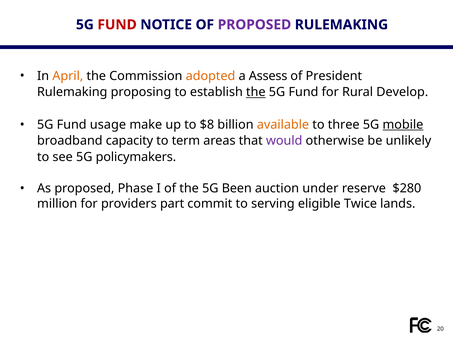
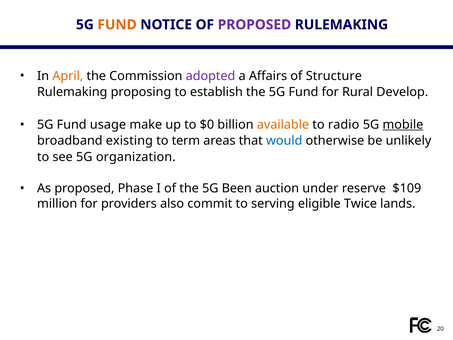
FUND colour: red -> orange (117, 25)
adopted colour: orange -> purple (211, 76)
Assess: Assess -> Affairs (268, 76)
President: President -> Structure (334, 76)
the underline: present -> none (256, 92)
$8: $8 -> $0 (207, 125)
three: three -> radio (344, 125)
capacity: capacity -> existing (129, 141)
would colour: purple -> blue (284, 141)
policymakers: policymakers -> organization (136, 157)
$280: $280 -> $109 (407, 188)
part: part -> also (172, 203)
